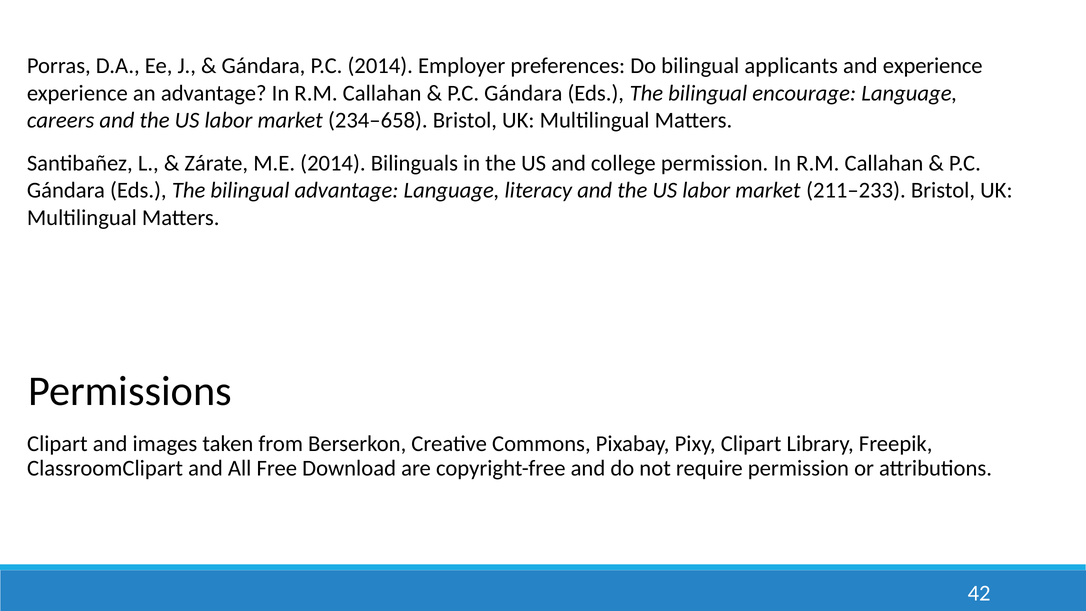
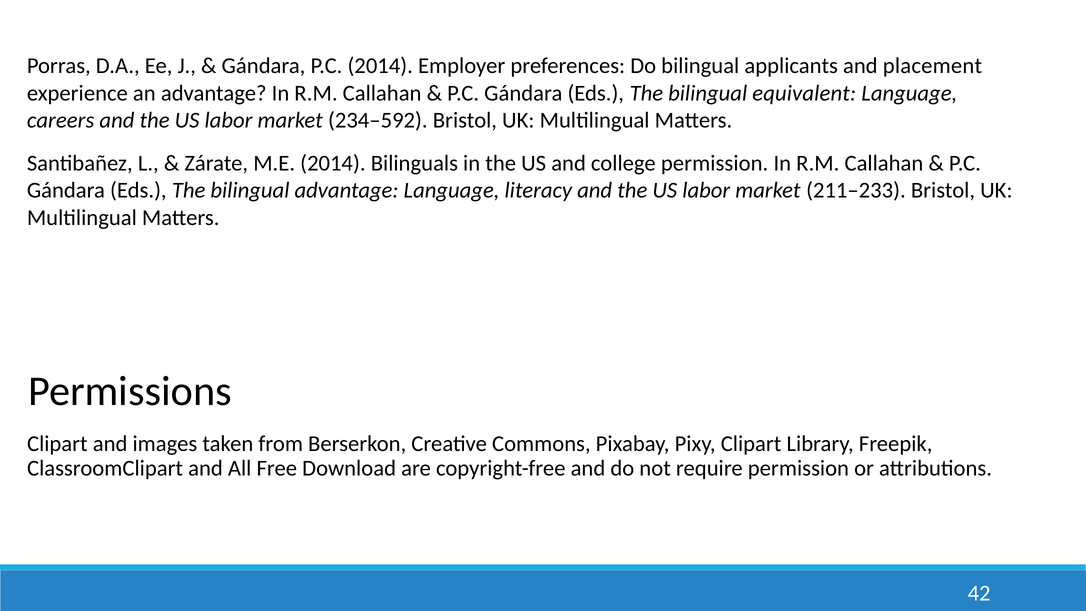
and experience: experience -> placement (932, 66)
encourage: encourage -> equivalent (804, 93)
234–658: 234–658 -> 234–592 (378, 120)
